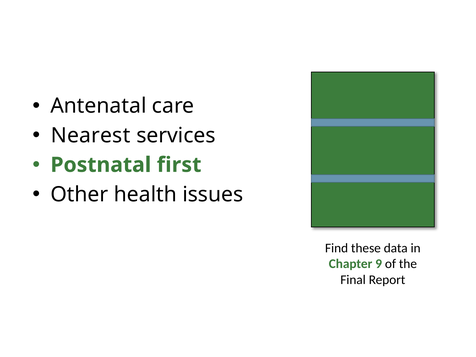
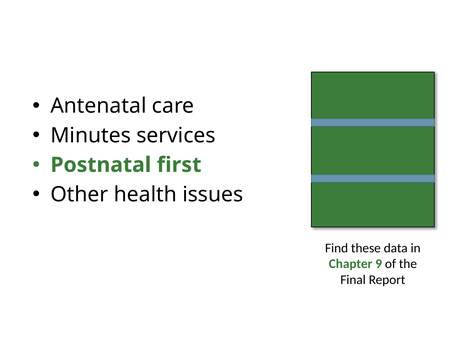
Nearest: Nearest -> Minutes (91, 135)
